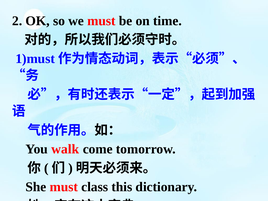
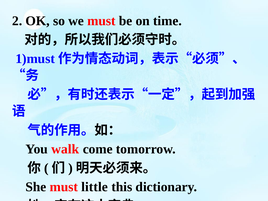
class: class -> little (95, 187)
